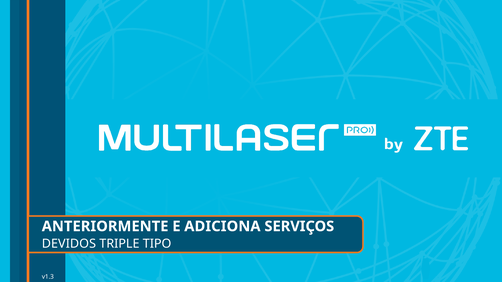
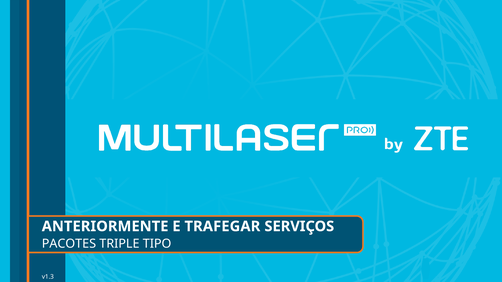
ADICIONA: ADICIONA -> TRAFEGAR (222, 227)
DEVIDOS: DEVIDOS -> PACOTES (69, 244)
